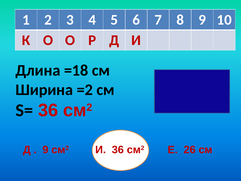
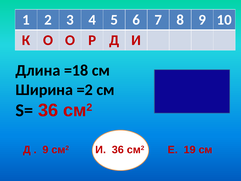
26: 26 -> 19 (190, 150)
